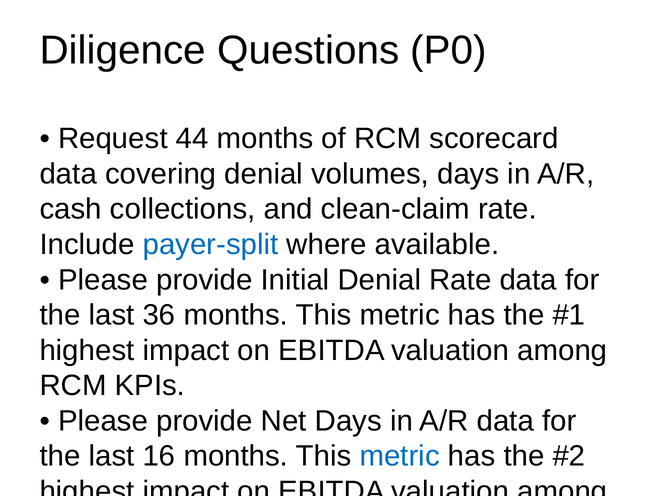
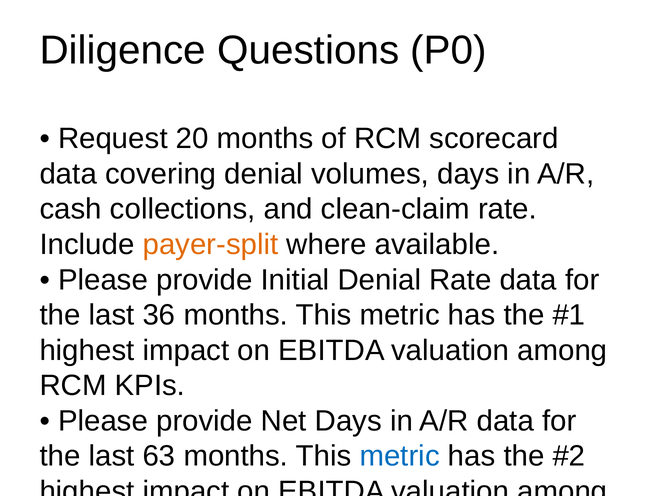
44: 44 -> 20 (192, 139)
payer-split colour: blue -> orange (210, 245)
16: 16 -> 63 (159, 457)
